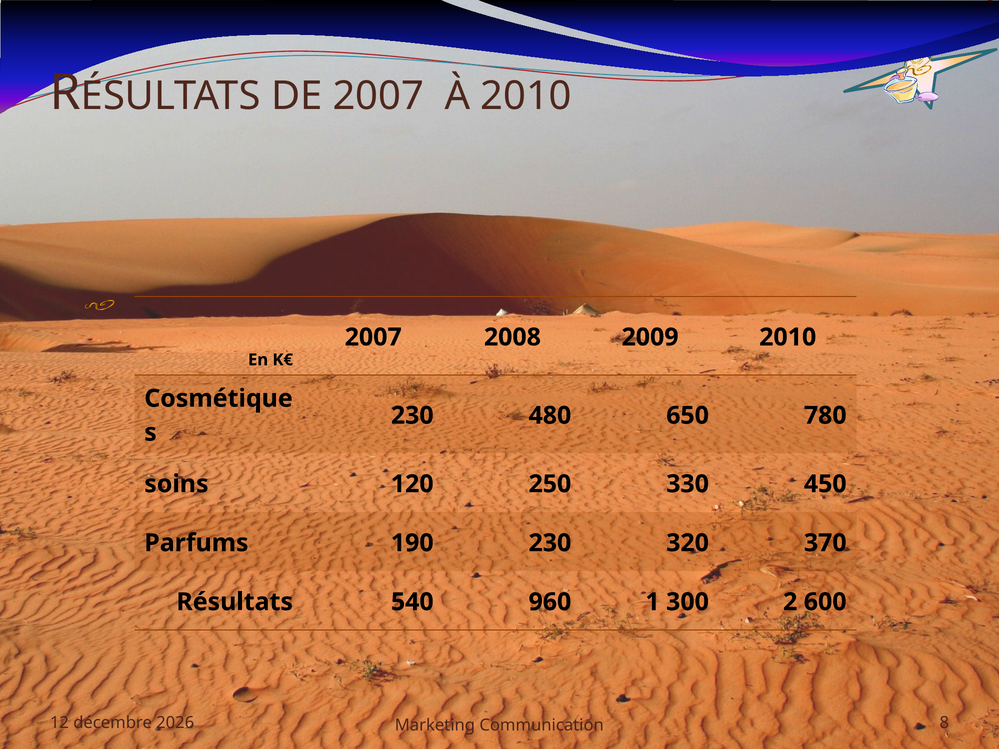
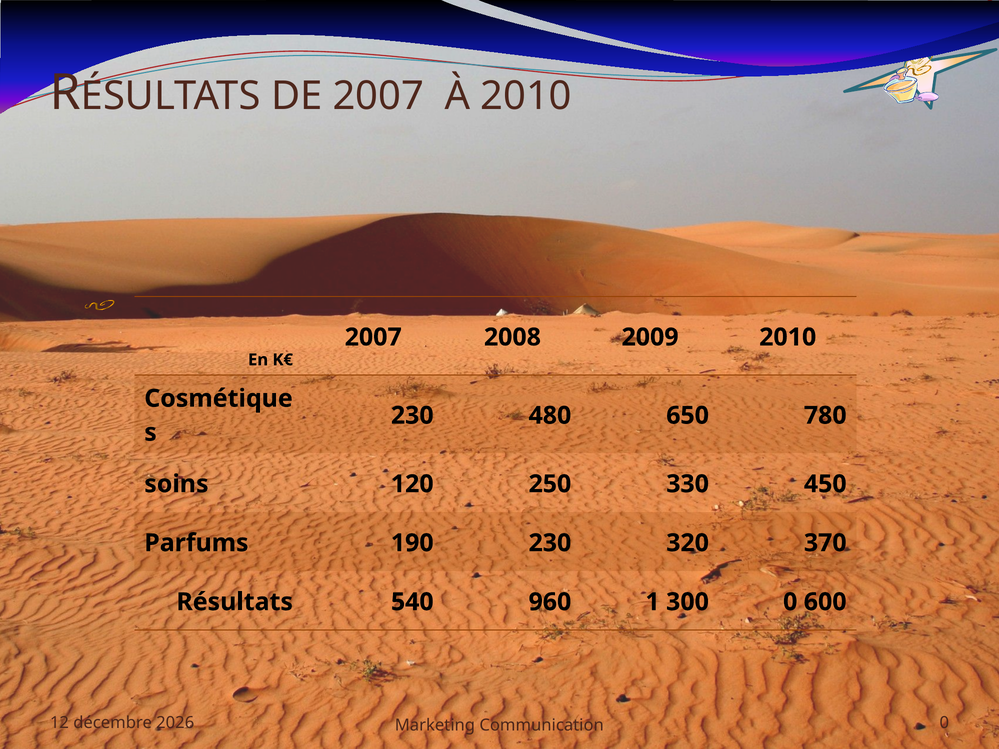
300 2: 2 -> 0 (790, 602)
Communication 8: 8 -> 0 (944, 723)
